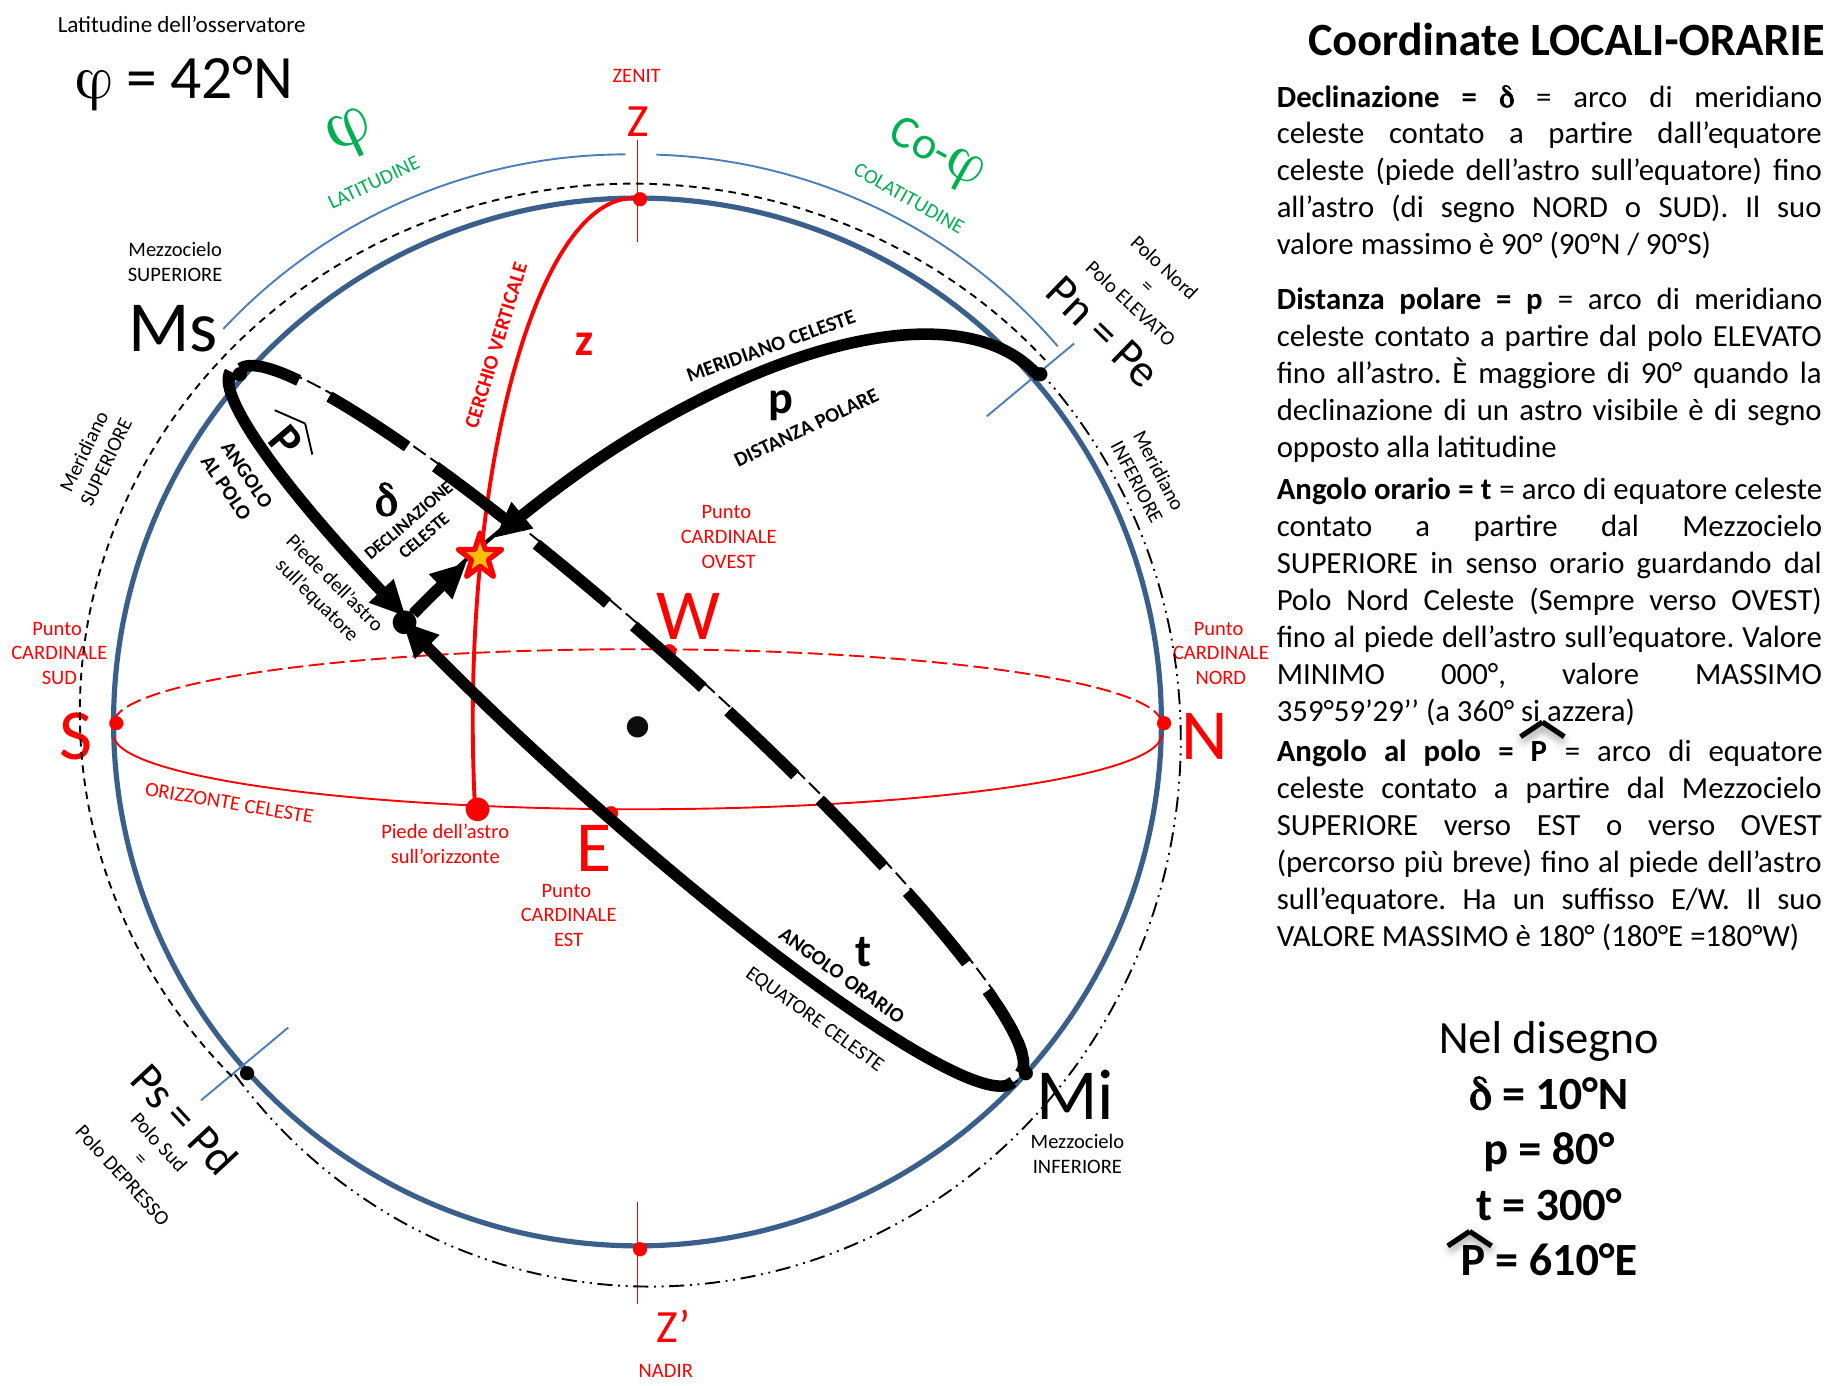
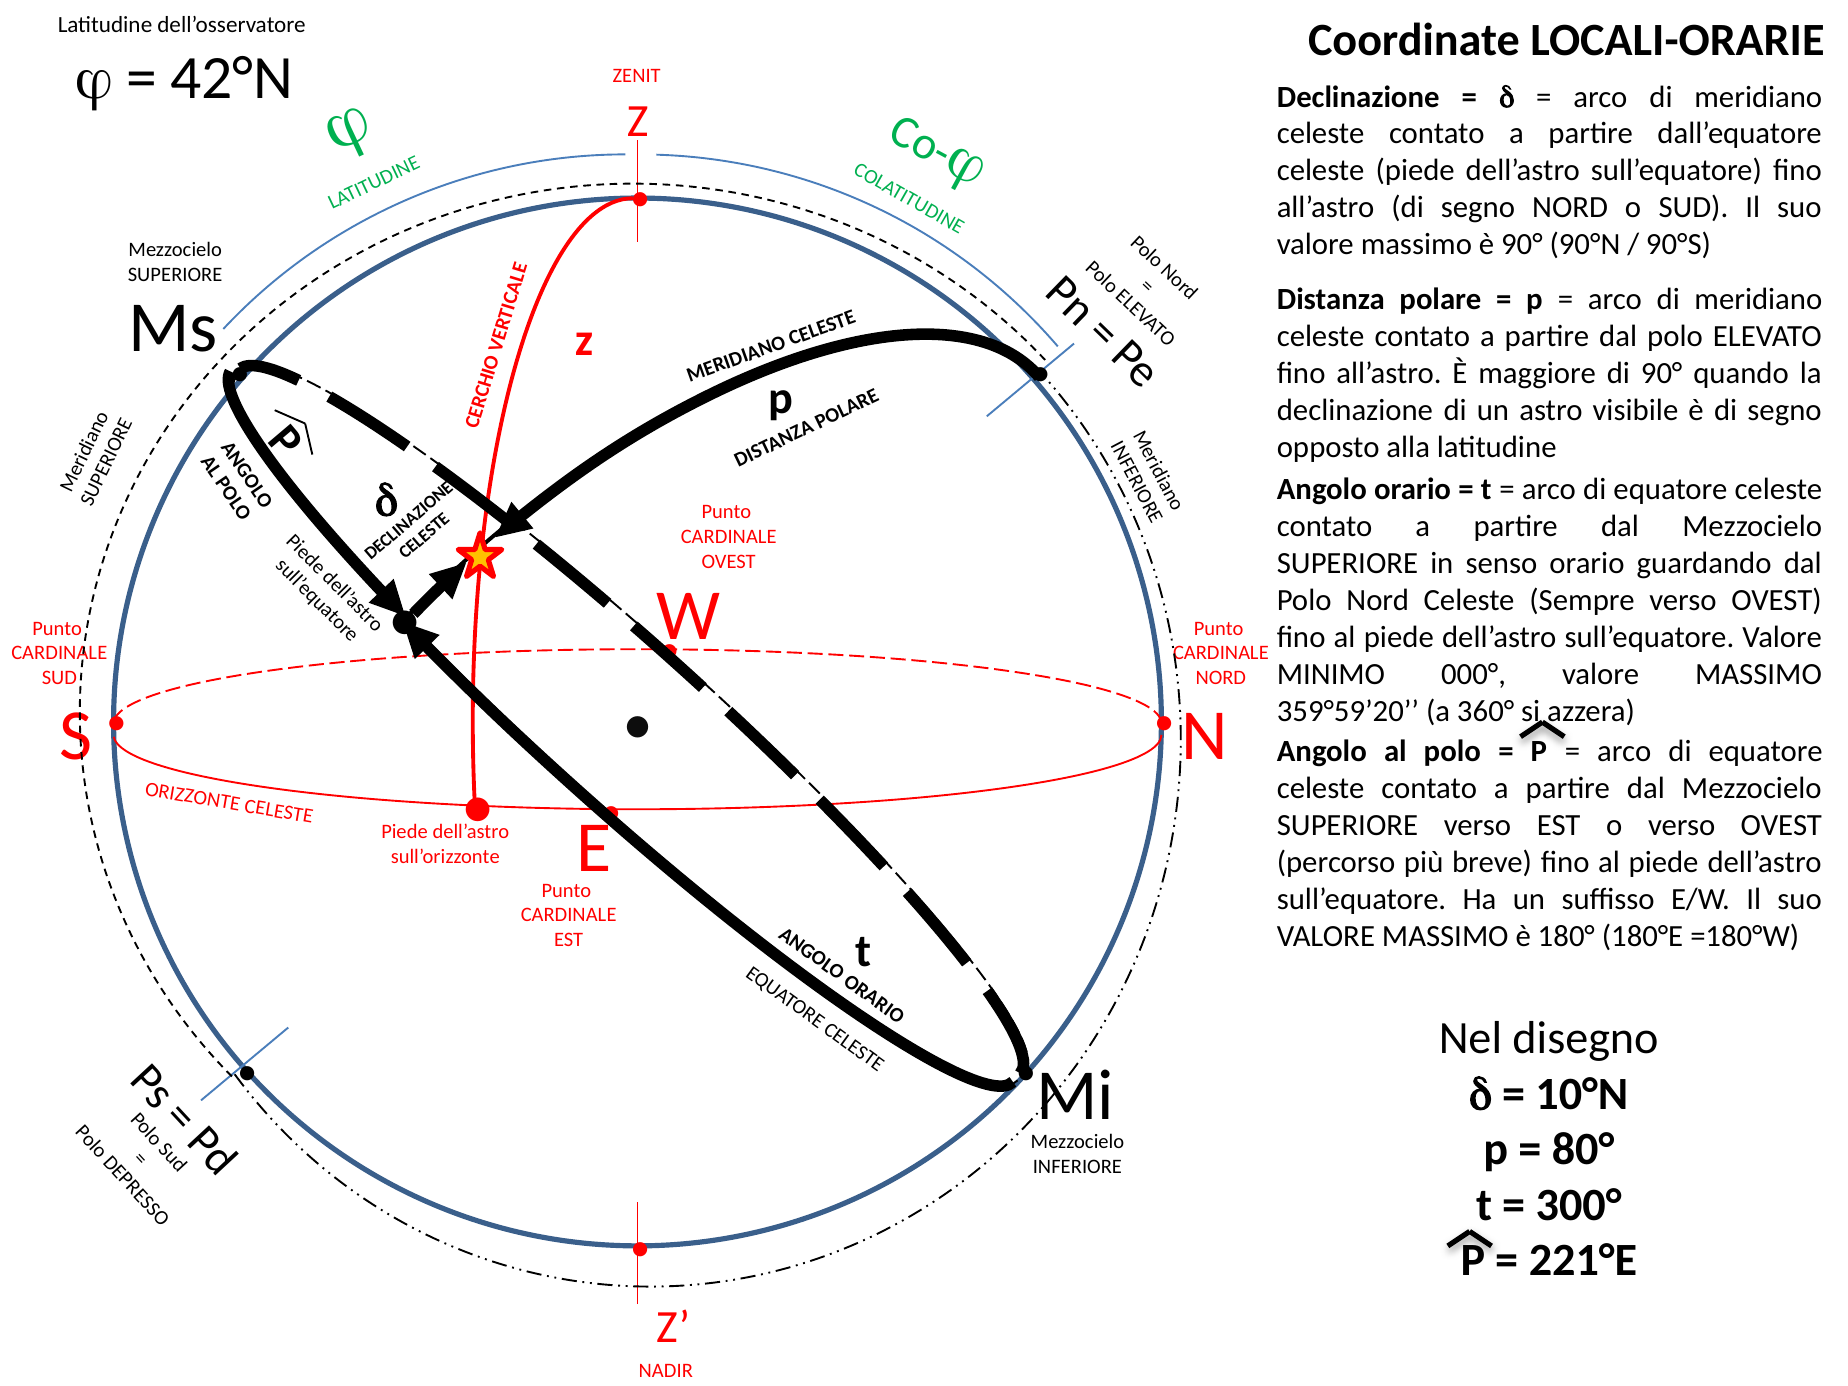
359°59’29: 359°59’29 -> 359°59’20 (1348, 712)
610°E: 610°E -> 221°E (1583, 1260)
